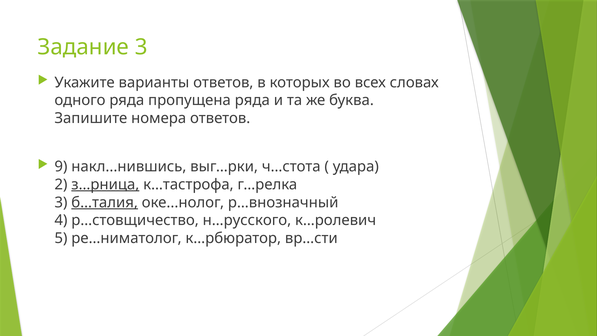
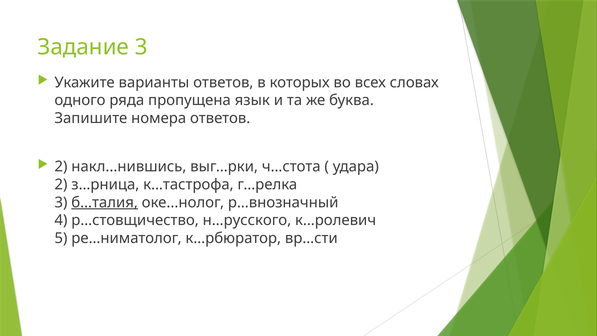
пропущена ряда: ряда -> язык (252, 100)
9: 9 -> 2 (61, 167)
з…рница underline: present -> none (105, 184)
